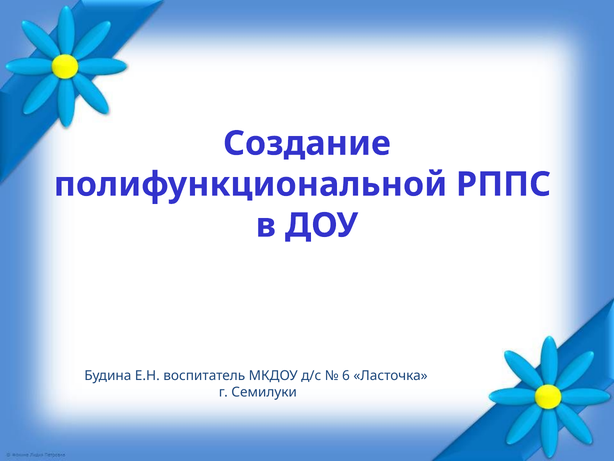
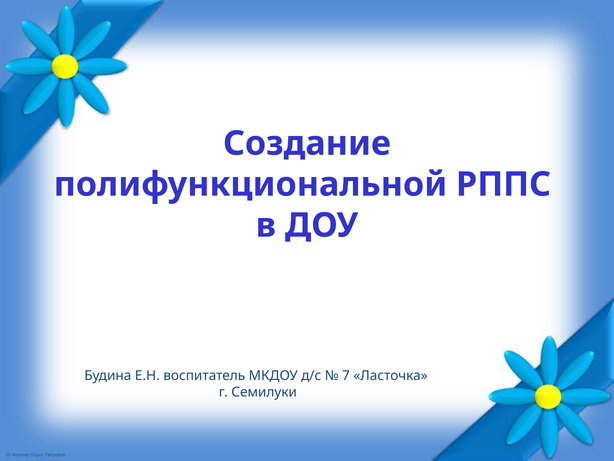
6: 6 -> 7 (346, 375)
